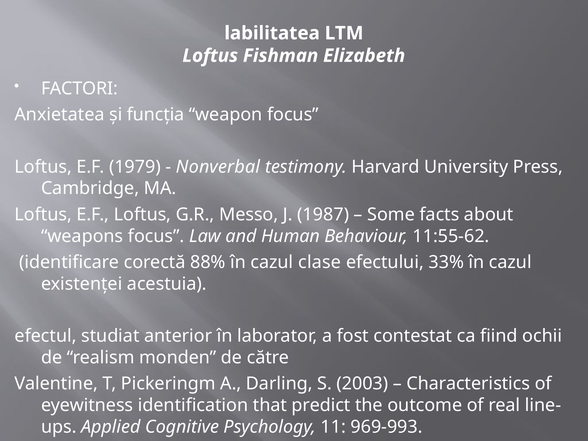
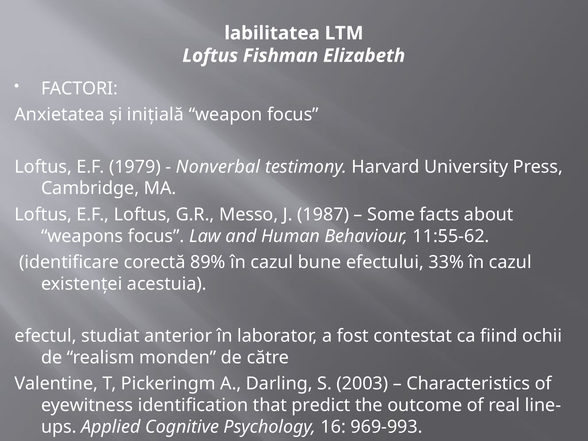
funcţia: funcţia -> iniţială (156, 115)
88%: 88% -> 89% (208, 262)
clase: clase -> bune (320, 262)
11: 11 -> 16 (333, 427)
